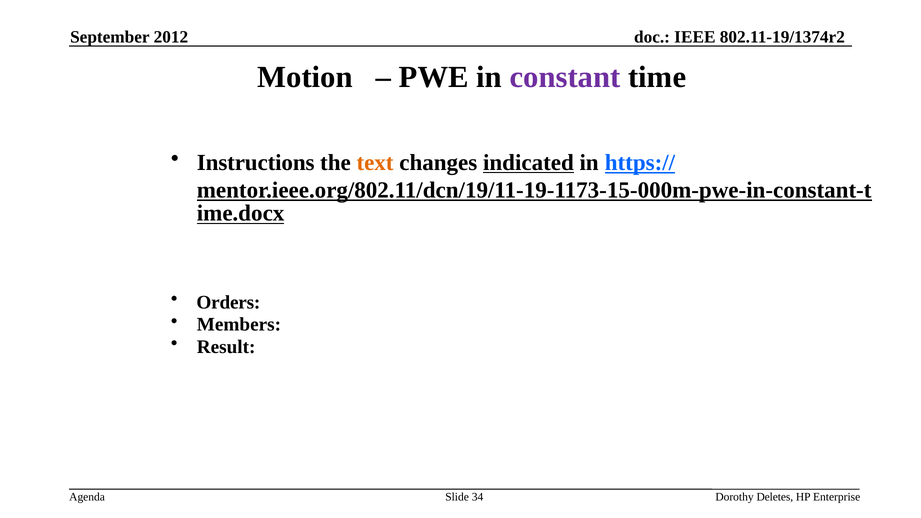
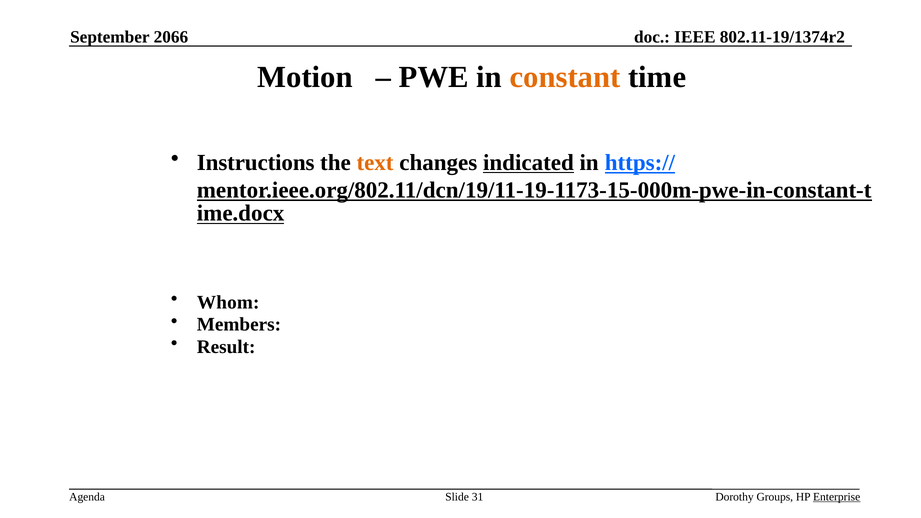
2012: 2012 -> 2066 (171, 37)
constant colour: purple -> orange (565, 77)
Orders: Orders -> Whom (228, 302)
34: 34 -> 31 (478, 497)
Deletes: Deletes -> Groups (775, 497)
Enterprise underline: none -> present (837, 497)
